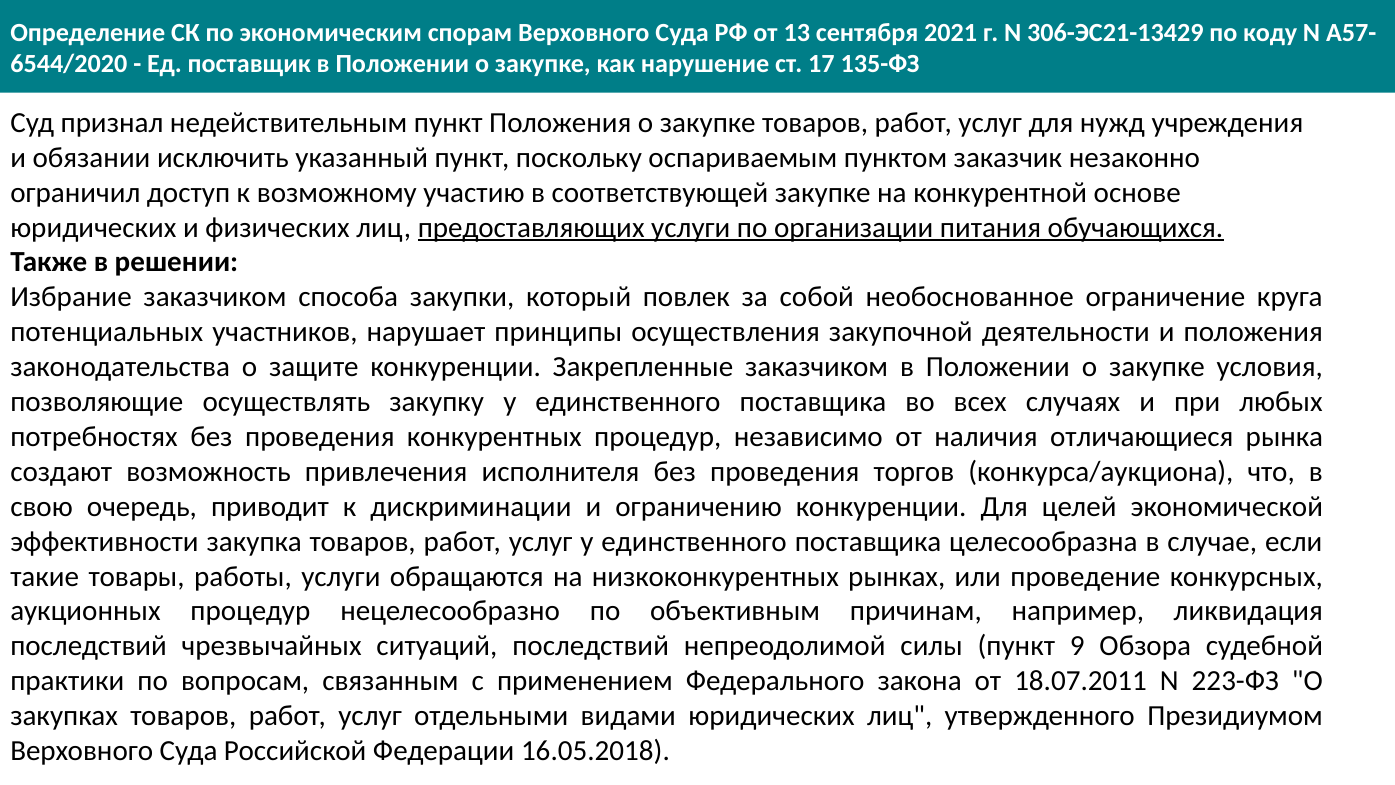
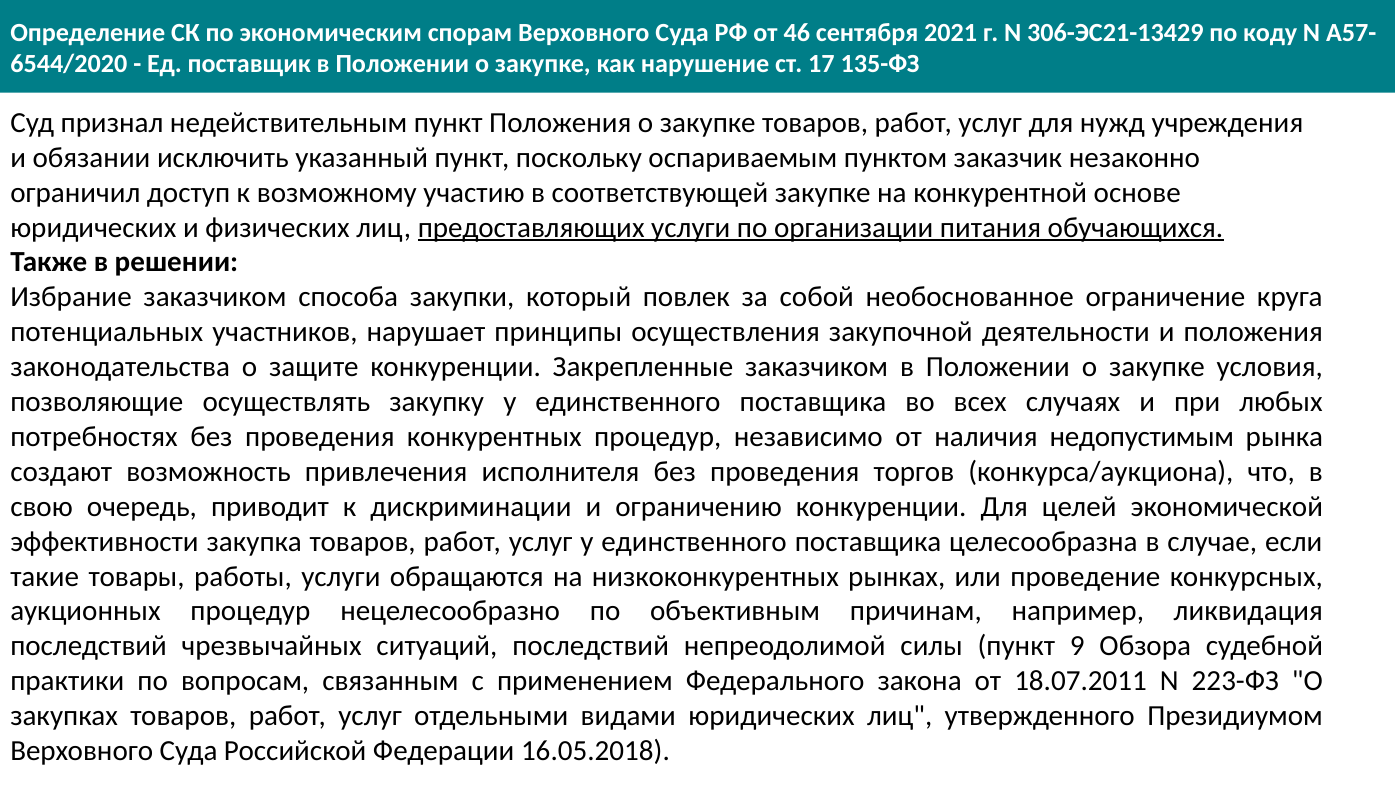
13: 13 -> 46 (797, 32)
отличающиеся: отличающиеся -> недопустимым (1142, 437)
